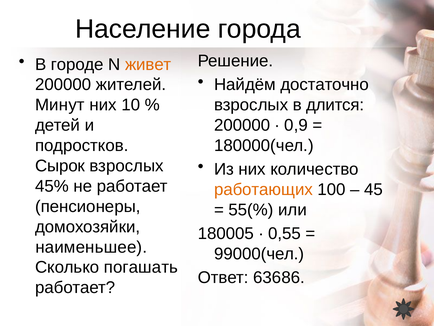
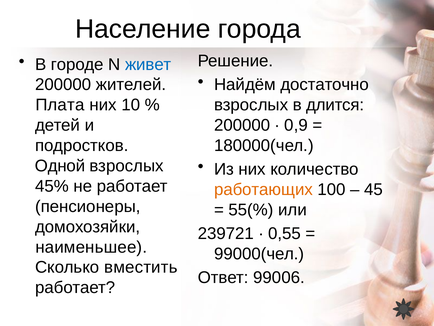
живет colour: orange -> blue (148, 64)
Минут: Минут -> Плата (60, 105)
Сырок: Сырок -> Одной (60, 166)
180005: 180005 -> 239721 (226, 233)
погашать: погашать -> вместить (141, 267)
63686: 63686 -> 99006 (279, 277)
